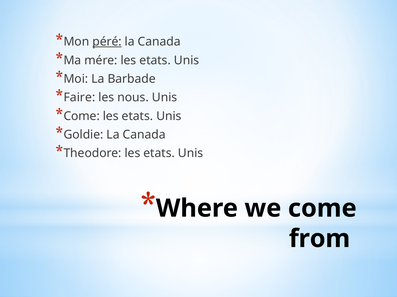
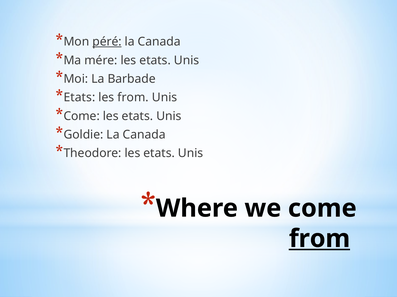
Faire: Faire -> Etats (79, 98)
les nous: nous -> from (133, 98)
from underline: none -> present (320, 239)
